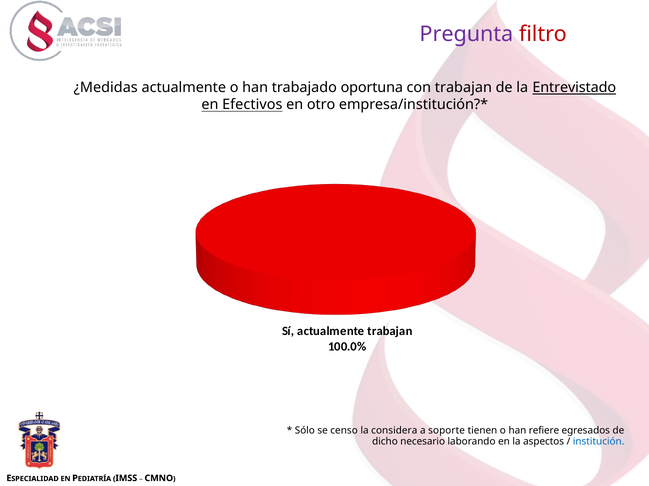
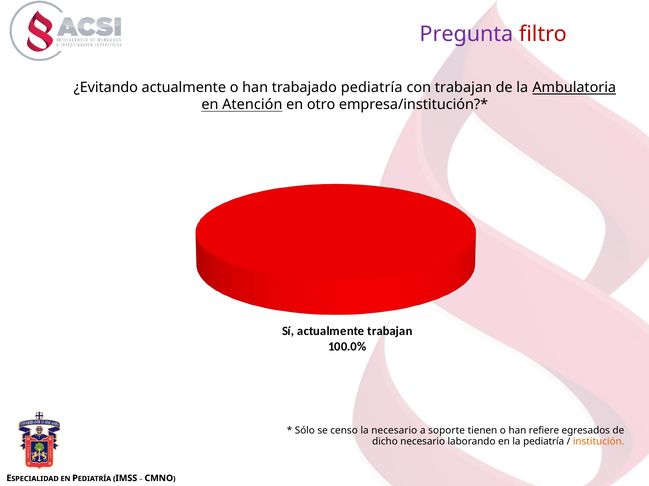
¿Medidas: ¿Medidas -> ¿Evitando (106, 88)
trabajado oportuna: oportuna -> pediatría (372, 88)
Entrevistado: Entrevistado -> Ambulatoria (574, 88)
Efectivos: Efectivos -> Atención (252, 105)
la considera: considera -> necesario (394, 431)
la aspectos: aspectos -> pediatría (544, 442)
institución colour: blue -> orange (599, 442)
